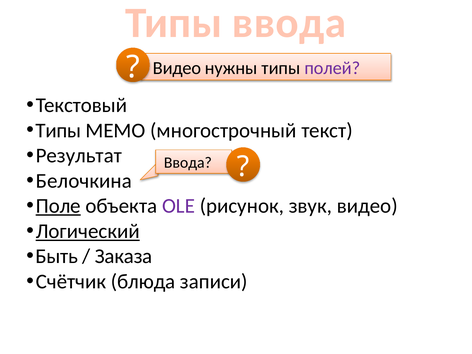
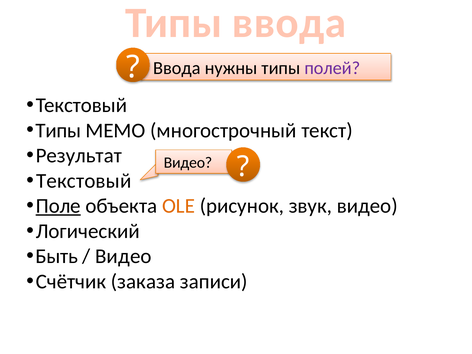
Видео: Видео -> Ввода (177, 68)
Ввода: Ввода -> Видео (188, 163)
Белочкина: Белочкина -> Текстовый (84, 181)
OLE colour: purple -> orange (179, 206)
Логический underline: present -> none (88, 231)
Заказа: Заказа -> Видео (123, 256)
блюда: блюда -> заказа (143, 282)
